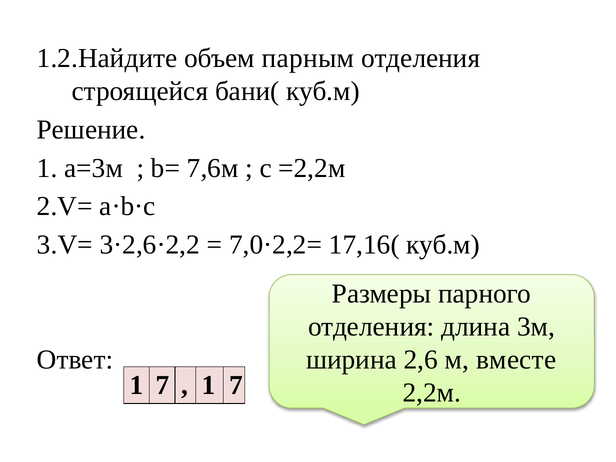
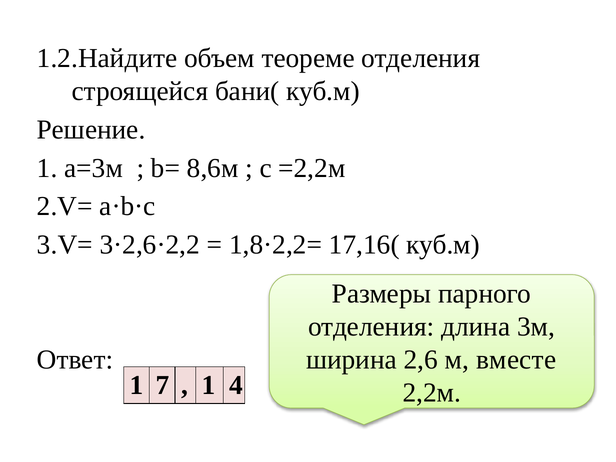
парным: парным -> теореме (308, 58)
7,6м: 7,6м -> 8,6м (213, 168)
7,0·2,2=: 7,0·2,2= -> 1,8·2,2= (276, 245)
7: 7 -> 4 (236, 385)
